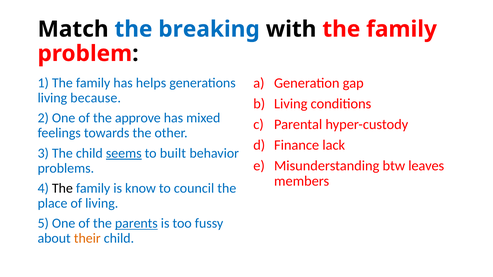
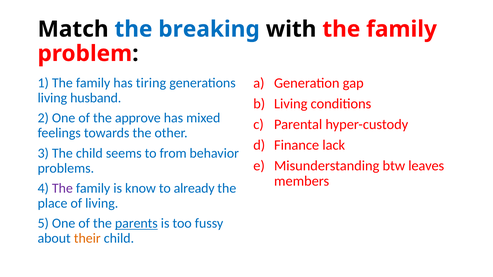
helps: helps -> tiring (151, 83)
because: because -> husband (96, 98)
seems underline: present -> none (124, 153)
built: built -> from (173, 153)
The colour: black -> purple (62, 188)
council: council -> already (194, 188)
